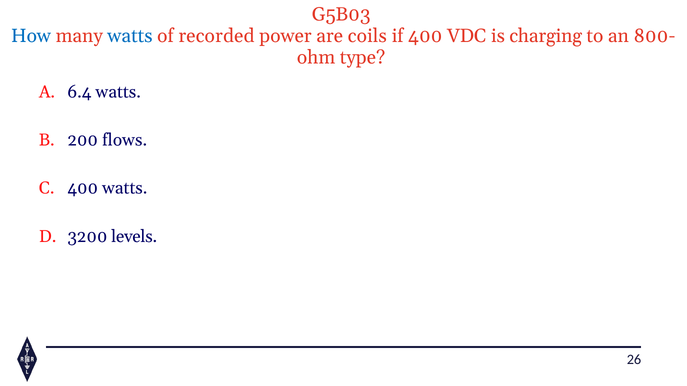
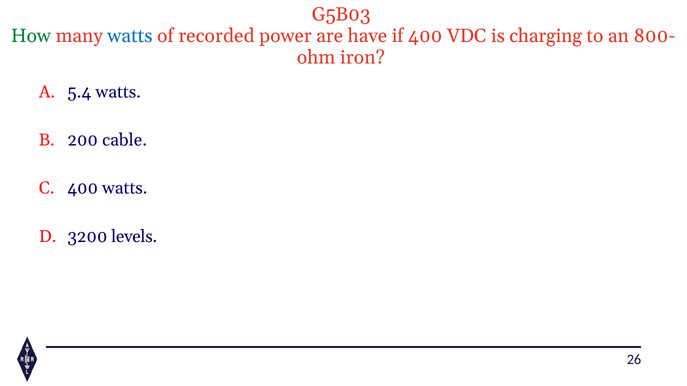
How colour: blue -> green (31, 36)
coils: coils -> have (367, 36)
type: type -> iron (362, 57)
6.4: 6.4 -> 5.4 (79, 92)
flows: flows -> cable (125, 140)
